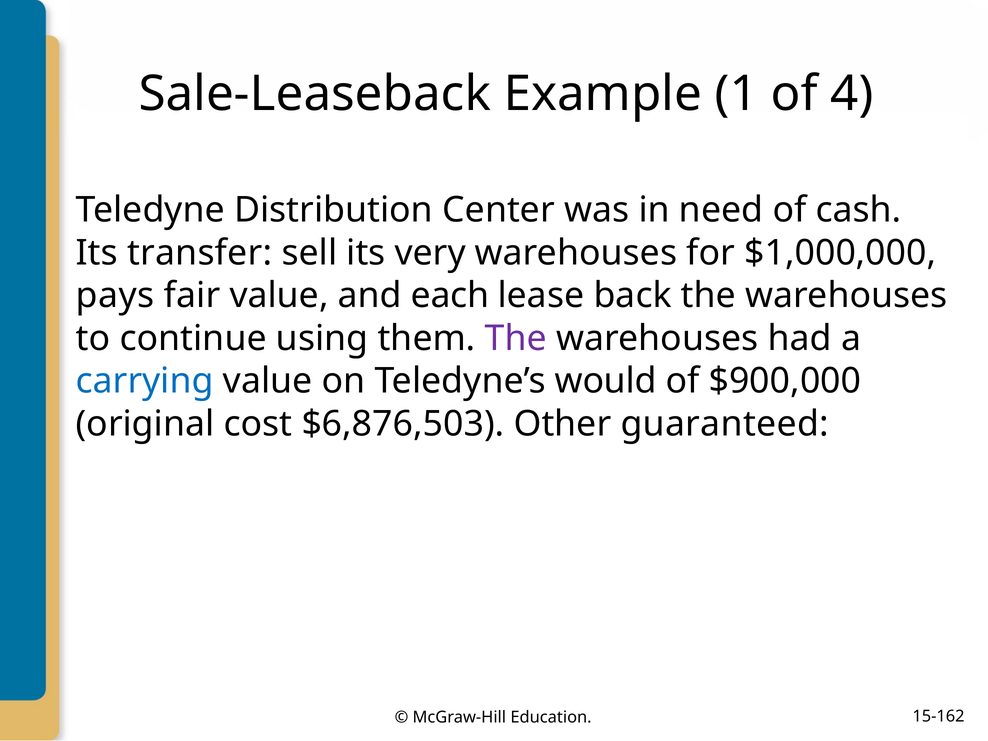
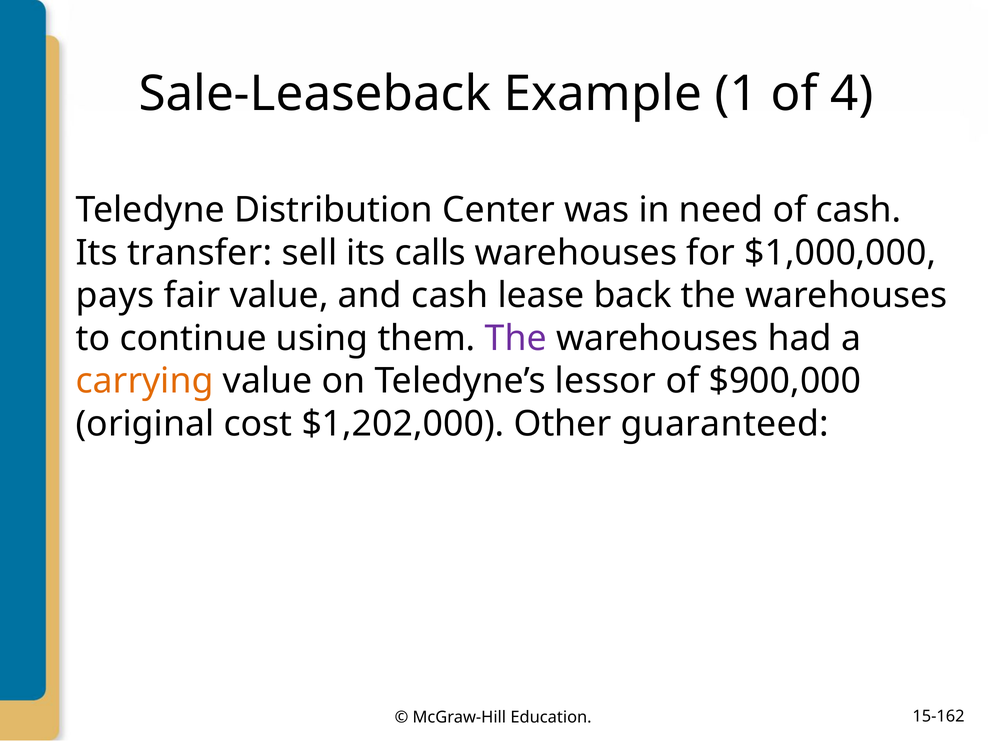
very: very -> calls (430, 253)
and each: each -> cash (450, 296)
carrying colour: blue -> orange (145, 381)
would: would -> lessor (605, 381)
$6,876,503: $6,876,503 -> $1,202,000 (403, 424)
